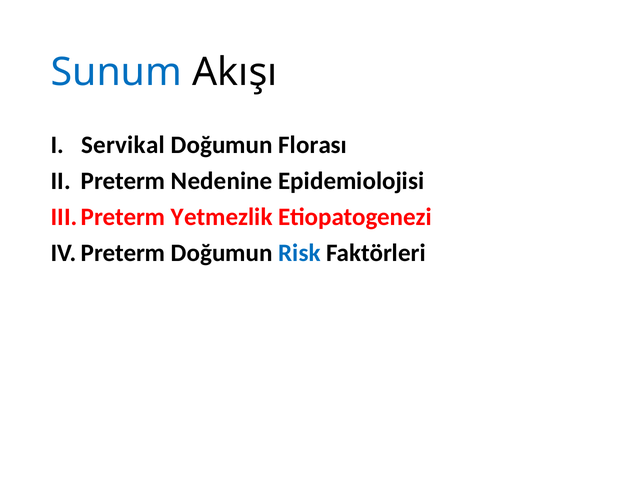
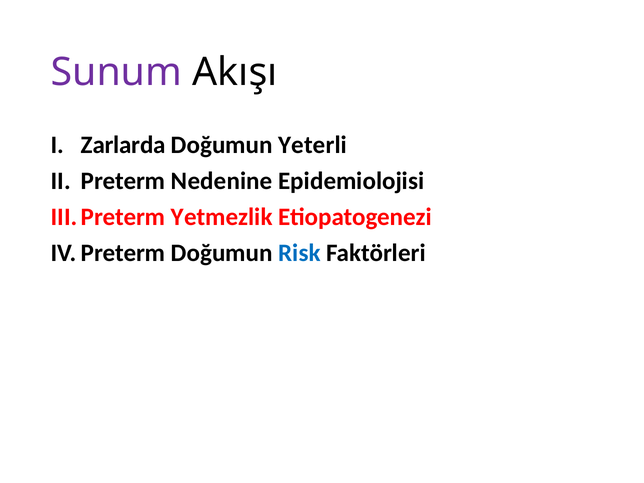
Sunum colour: blue -> purple (116, 72)
Servikal: Servikal -> Zarlarda (123, 145)
Florası: Florası -> Yeterli (313, 145)
